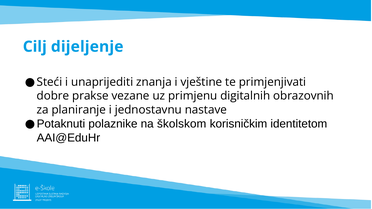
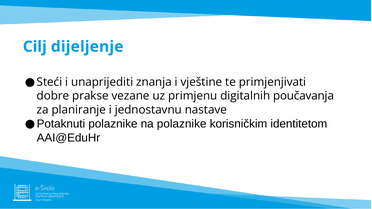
obrazovnih: obrazovnih -> poučavanja (304, 96)
na školskom: školskom -> polaznike (182, 124)
